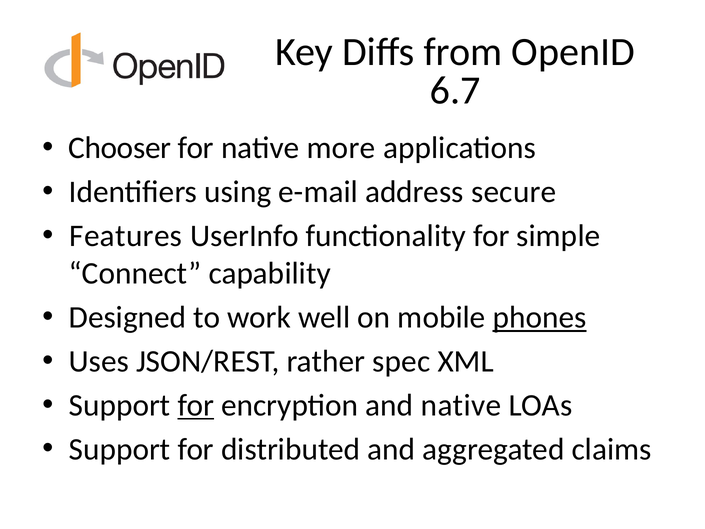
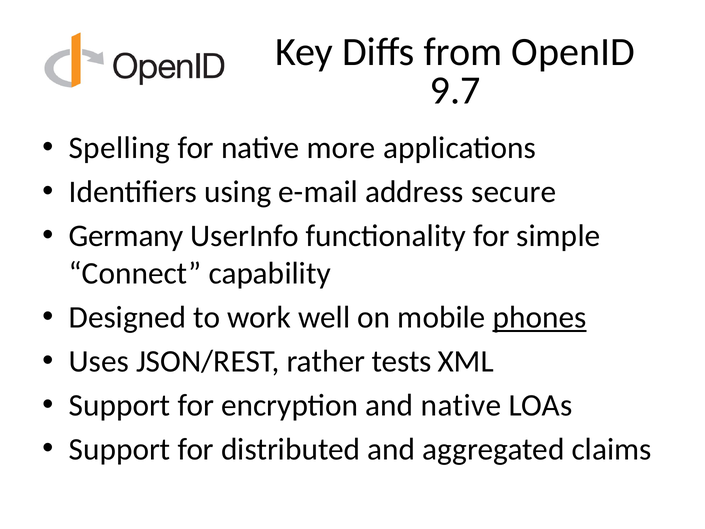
6.7: 6.7 -> 9.7 (455, 91)
Chooser: Chooser -> Spelling (119, 148)
Features: Features -> Germany (126, 236)
spec: spec -> tests (402, 361)
for underline: present -> none (196, 405)
